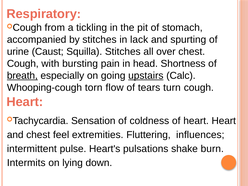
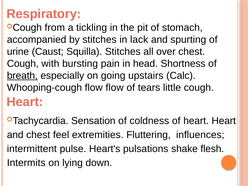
upstairs underline: present -> none (146, 76)
Whooping-cough torn: torn -> flow (94, 88)
turn: turn -> little (172, 88)
burn: burn -> flesh (212, 149)
